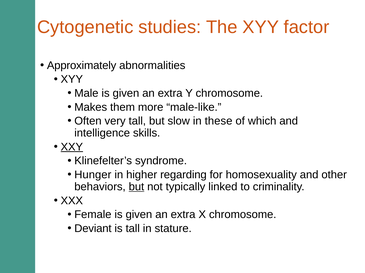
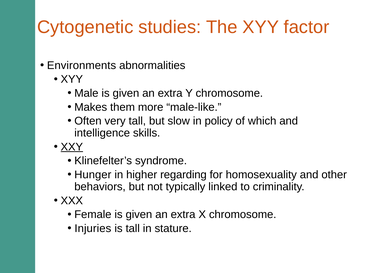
Approximately: Approximately -> Environments (82, 66)
these: these -> policy (219, 121)
but underline: present -> none (136, 187)
Deviant: Deviant -> Injuries (93, 229)
